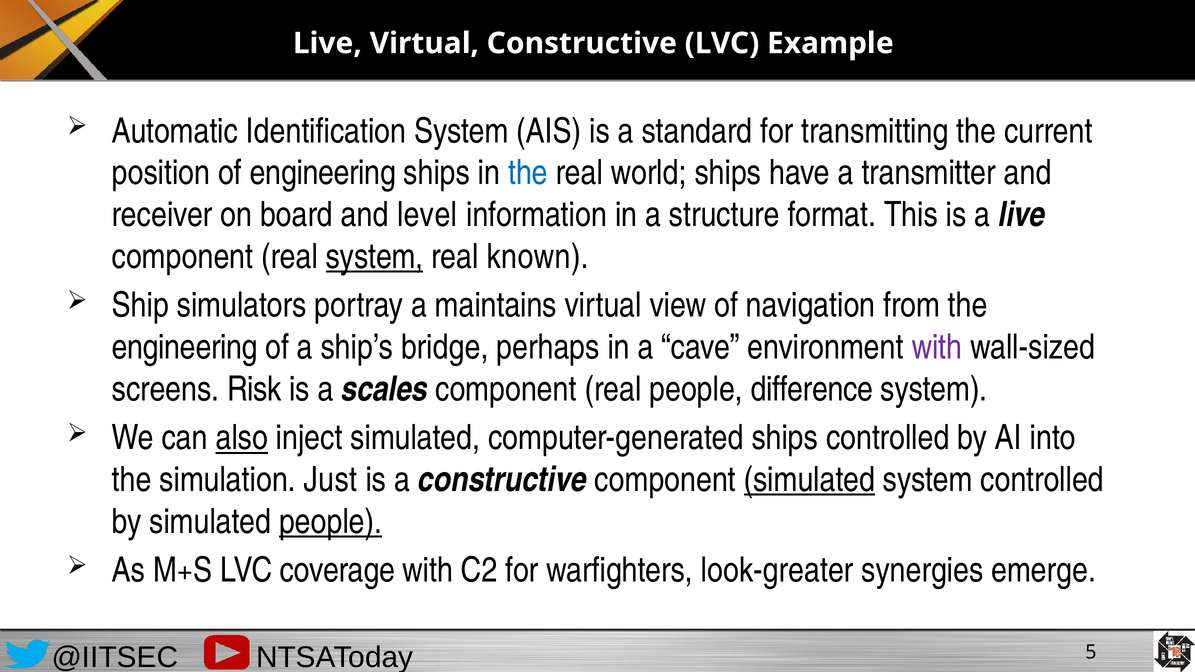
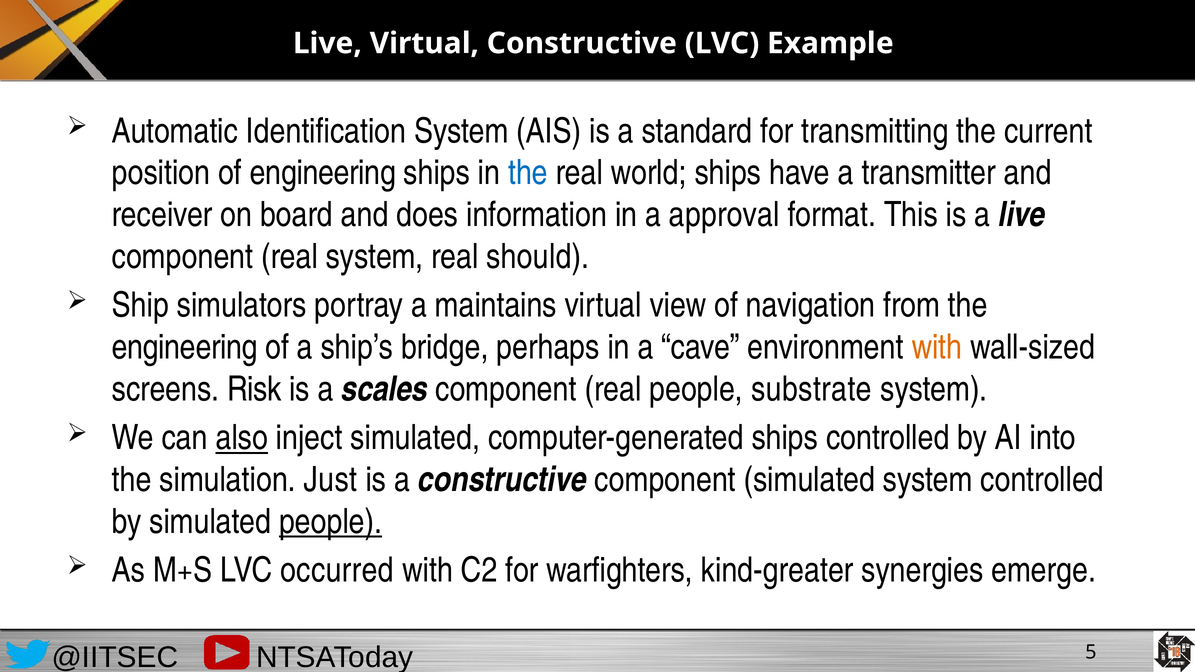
level: level -> does (427, 215)
structure: structure -> approval (724, 215)
system underline: present -> none (375, 257)
known: known -> should (538, 257)
with colour: purple -> orange (937, 347)
difference: difference -> substrate (812, 389)
simulated underline: present -> none (809, 480)
coverage: coverage -> occurred (337, 571)
look-greater: look-greater -> kind-greater (777, 571)
